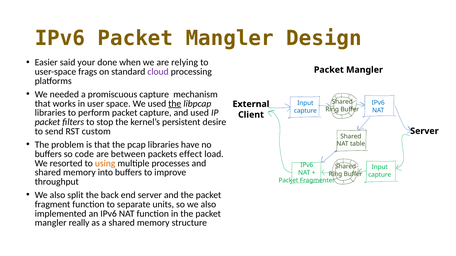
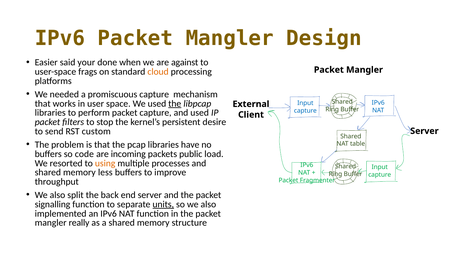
relying: relying -> against (185, 63)
cloud colour: purple -> orange (158, 72)
between: between -> incoming (128, 154)
effect: effect -> public (191, 154)
into: into -> less (105, 173)
fragment: fragment -> signalling (53, 205)
units underline: none -> present (163, 205)
